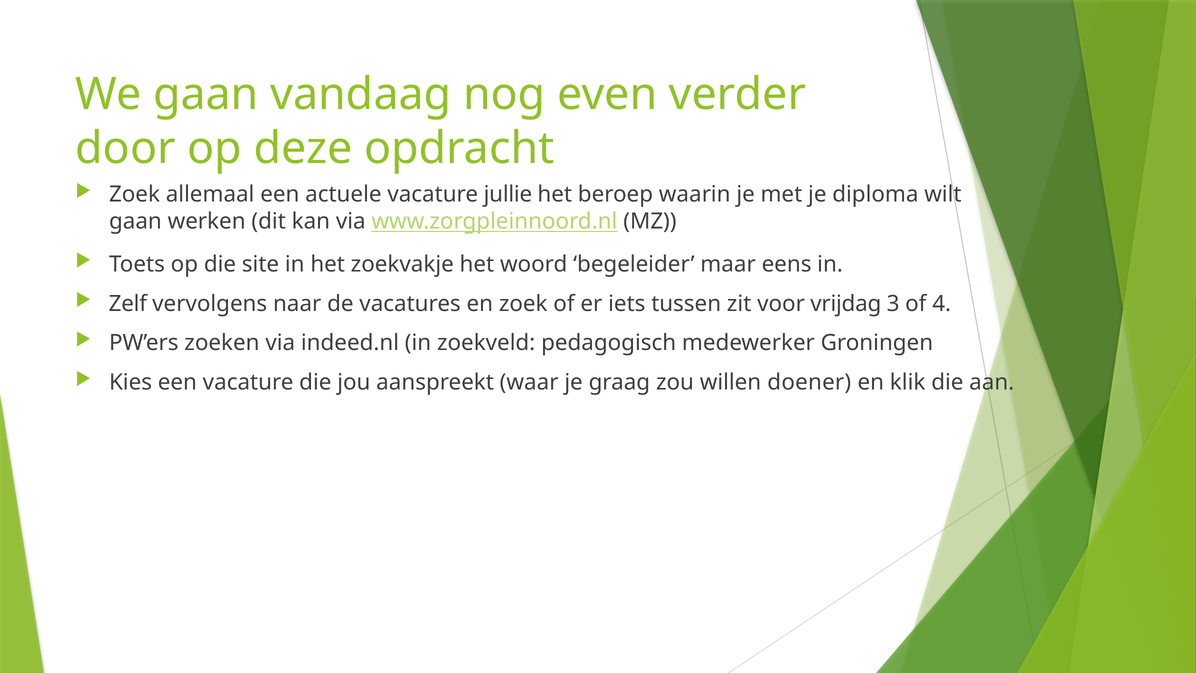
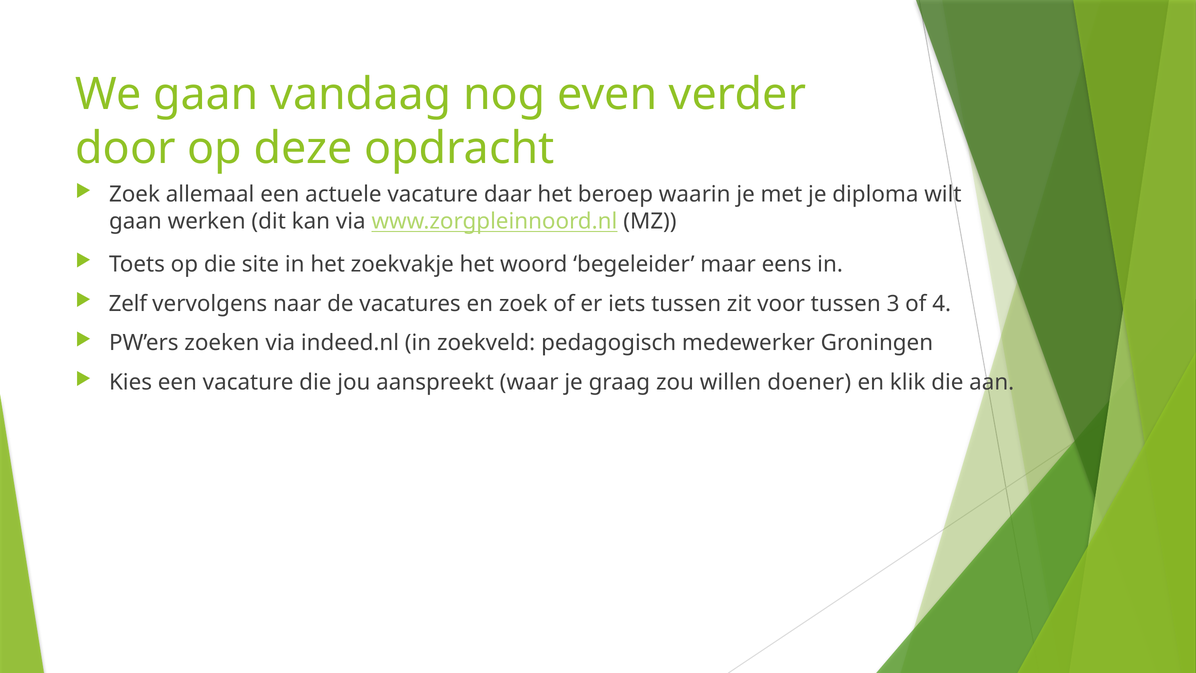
jullie: jullie -> daar (508, 194)
voor vrijdag: vrijdag -> tussen (846, 304)
